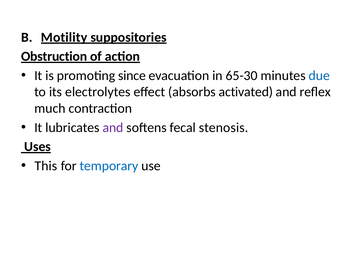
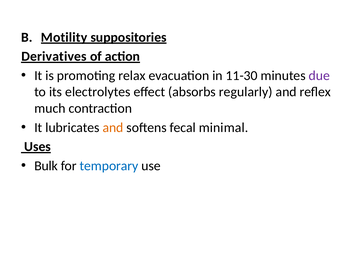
Obstruction: Obstruction -> Derivatives (54, 56)
since: since -> relax (132, 76)
65-30: 65-30 -> 11-30 (242, 76)
due colour: blue -> purple (319, 76)
activated: activated -> regularly (246, 92)
and colour: purple -> orange (113, 128)
stenosis: stenosis -> minimal (224, 128)
This: This -> Bulk (46, 166)
